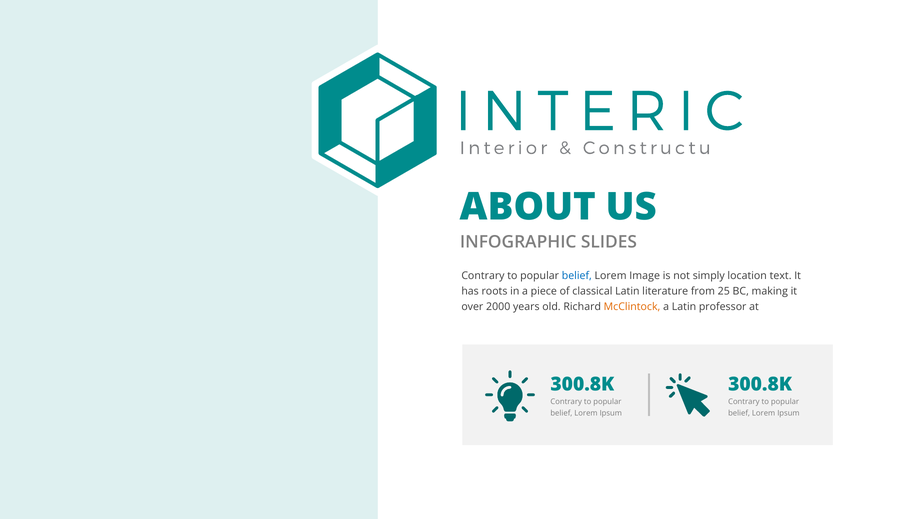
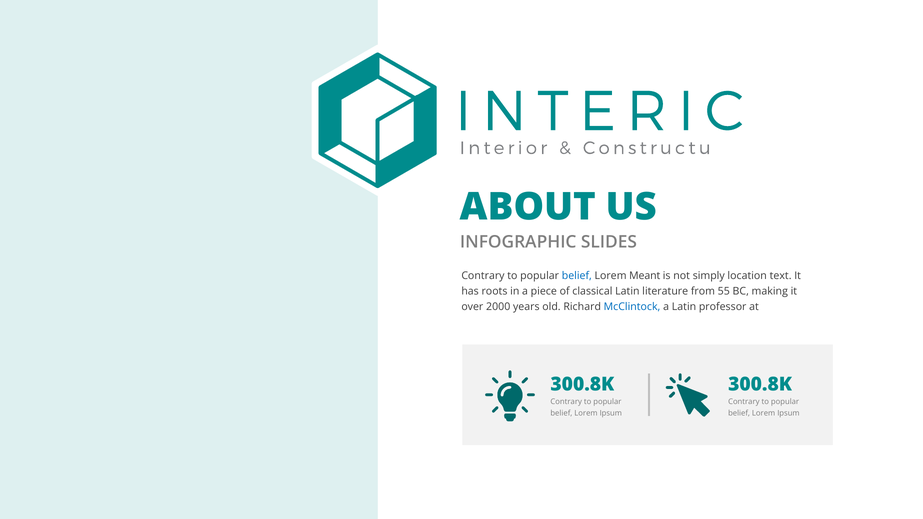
Image: Image -> Meant (645, 276)
25: 25 -> 55 (724, 291)
McClintock colour: orange -> blue (632, 307)
